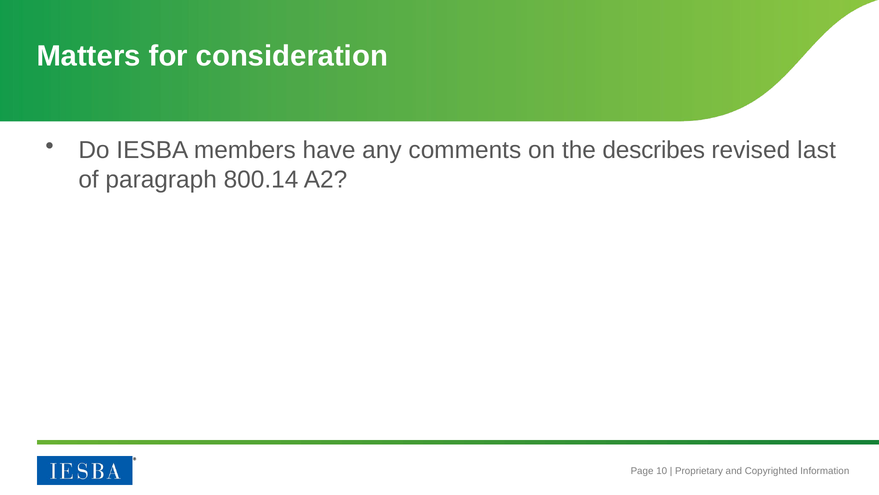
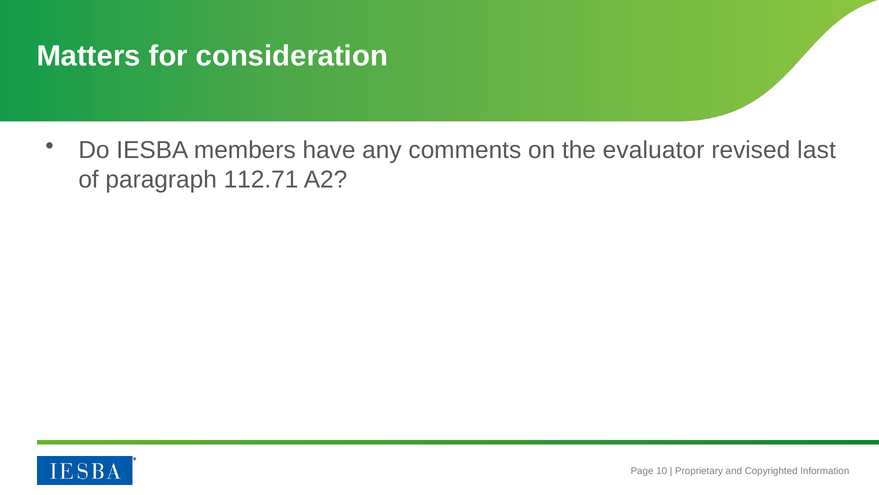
describes: describes -> evaluator (654, 150)
800.14: 800.14 -> 112.71 (261, 179)
